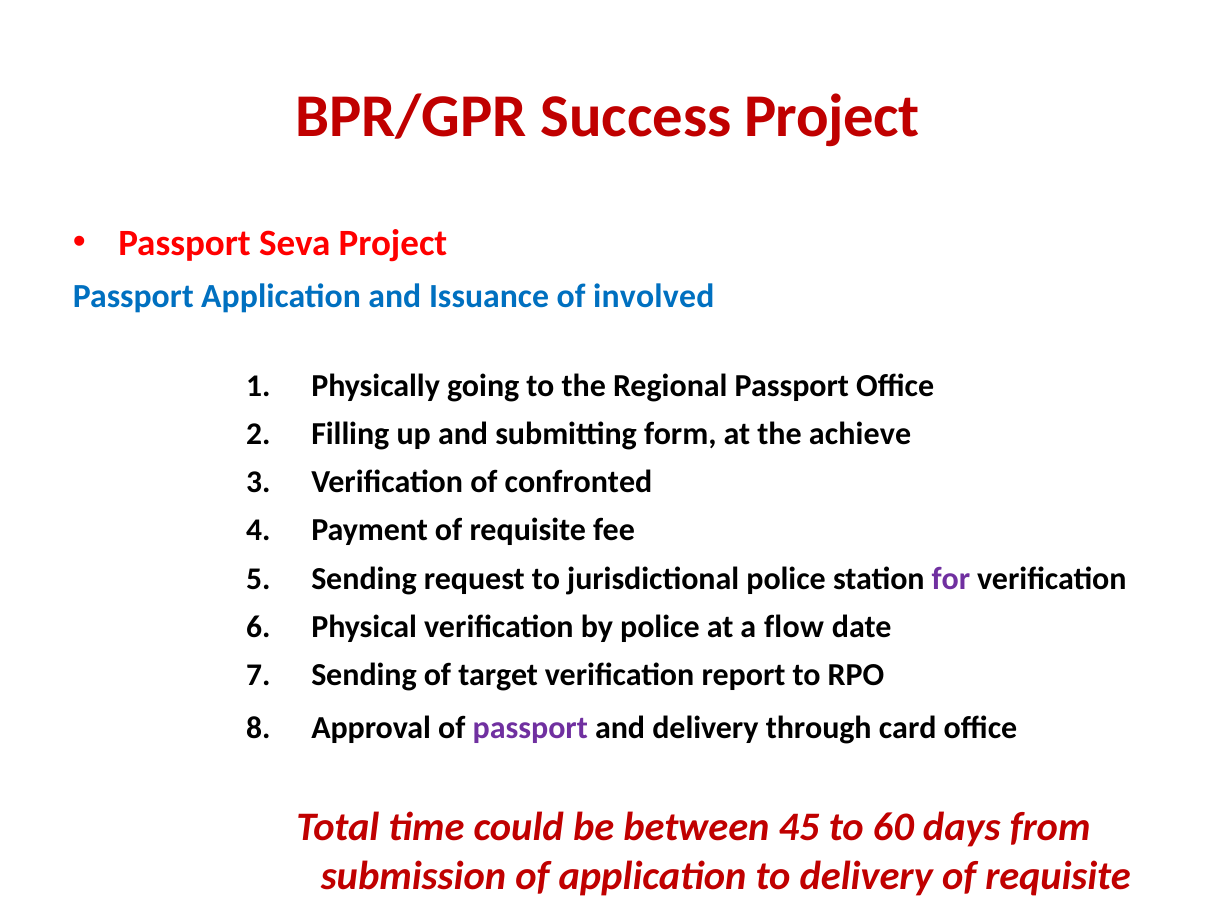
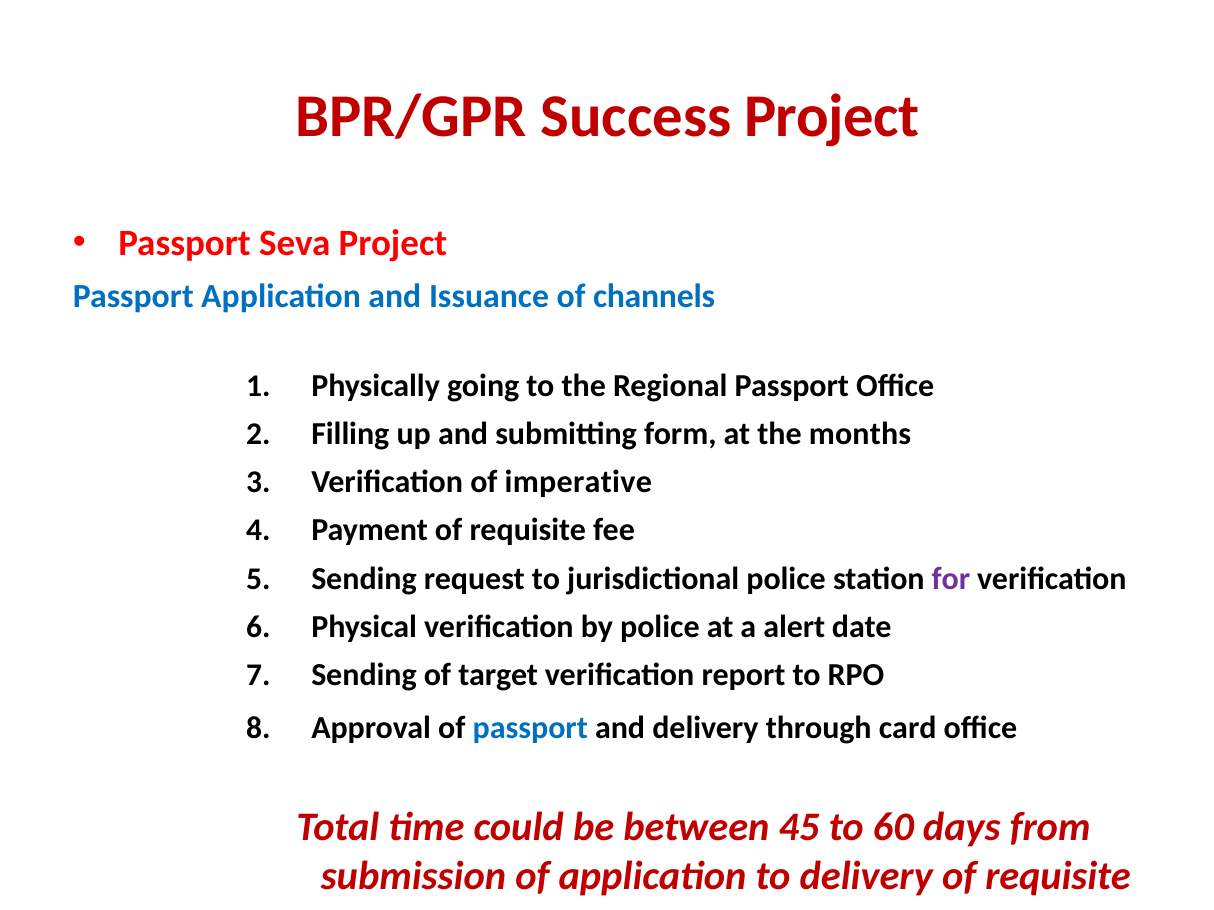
involved: involved -> channels (654, 296)
achieve: achieve -> months (860, 434)
confronted: confronted -> imperative (578, 482)
flow: flow -> alert (794, 627)
passport colour: purple -> blue (530, 728)
